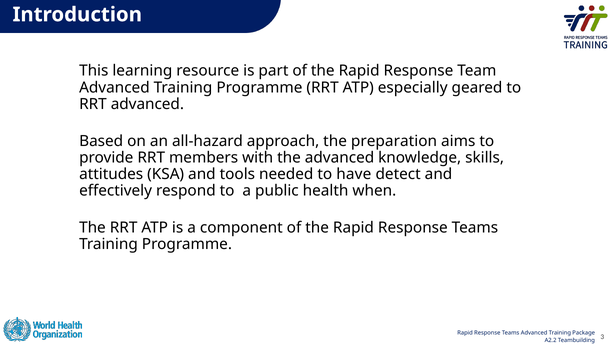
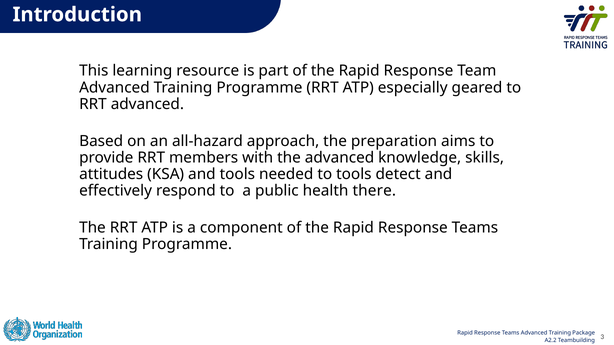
to have: have -> tools (354, 174)
when: when -> there (374, 191)
